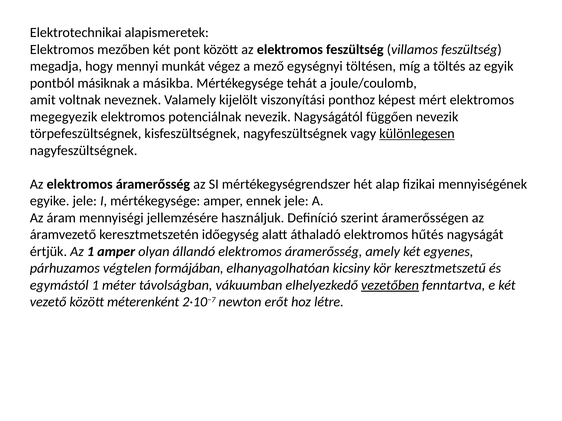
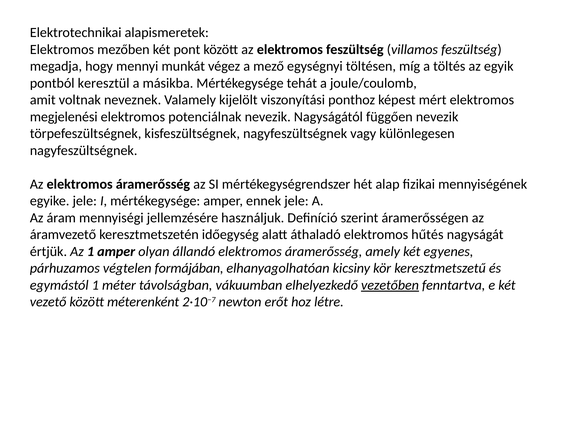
másiknak: másiknak -> keresztül (104, 83)
megegyezik: megegyezik -> megjelenési (64, 117)
különlegesen underline: present -> none (417, 134)
